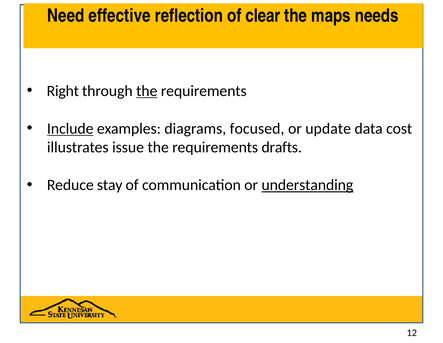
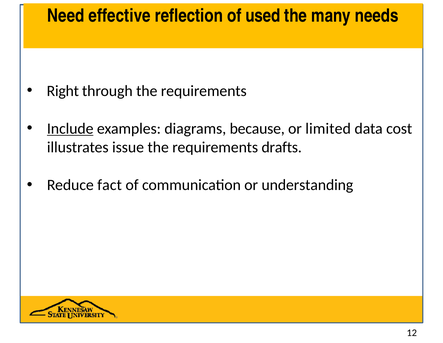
clear: clear -> used (263, 16)
maps: maps -> many (331, 16)
the underline: present -> none (147, 91)
focused: focused -> because (257, 128)
update: update -> limited (328, 128)
stay: stay -> fact (110, 185)
understanding underline: present -> none (307, 185)
